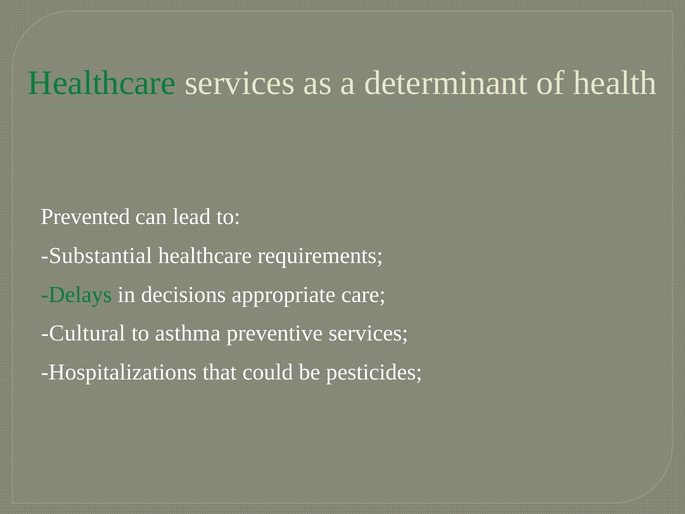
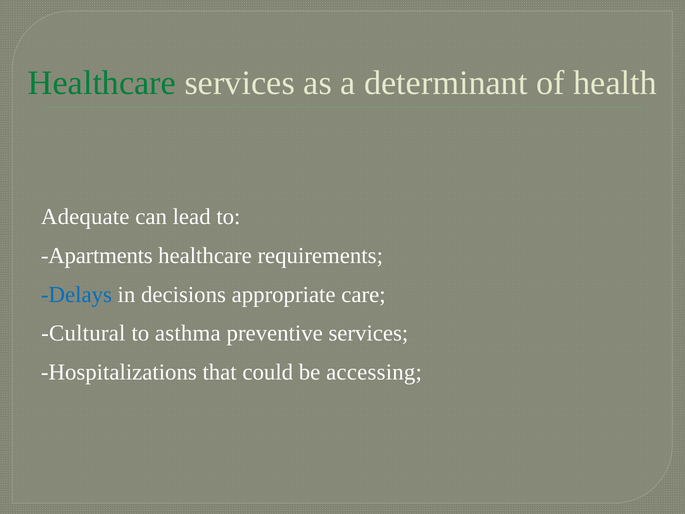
Prevented: Prevented -> Adequate (85, 217)
Substantial: Substantial -> Apartments (97, 256)
Delays colour: green -> blue (76, 294)
pesticides: pesticides -> accessing (374, 372)
